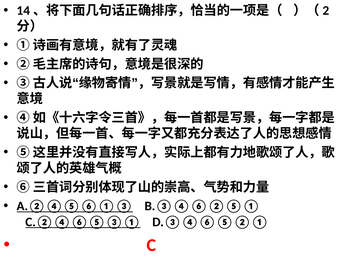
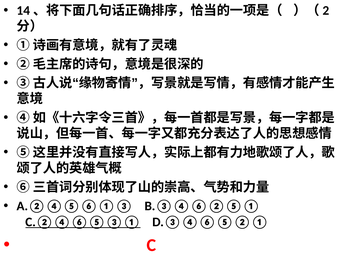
A.②④⑤⑥①③ underline: present -> none (75, 206)
